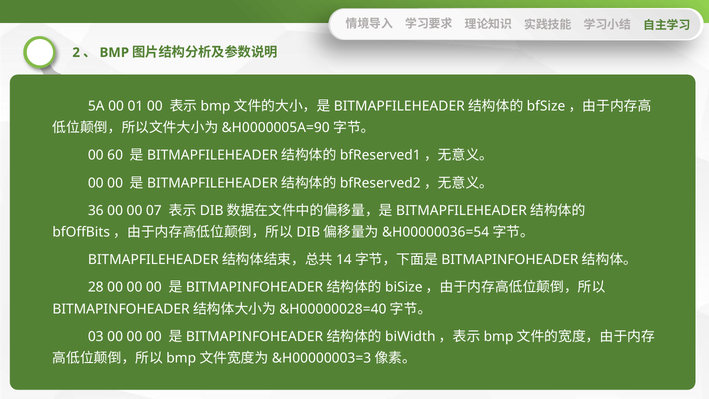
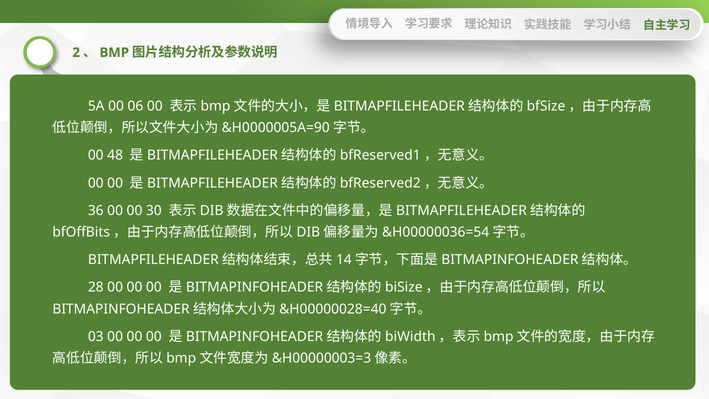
01: 01 -> 06 (135, 106)
60: 60 -> 48 (115, 155)
07: 07 -> 30 (154, 210)
